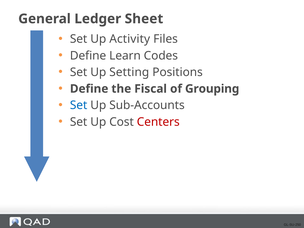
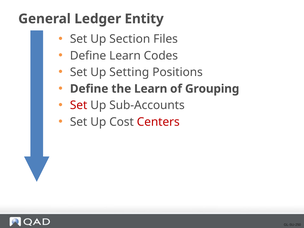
Sheet: Sheet -> Entity (144, 19)
Activity: Activity -> Section (130, 39)
the Fiscal: Fiscal -> Learn (151, 89)
Set colour: blue -> red (79, 105)
